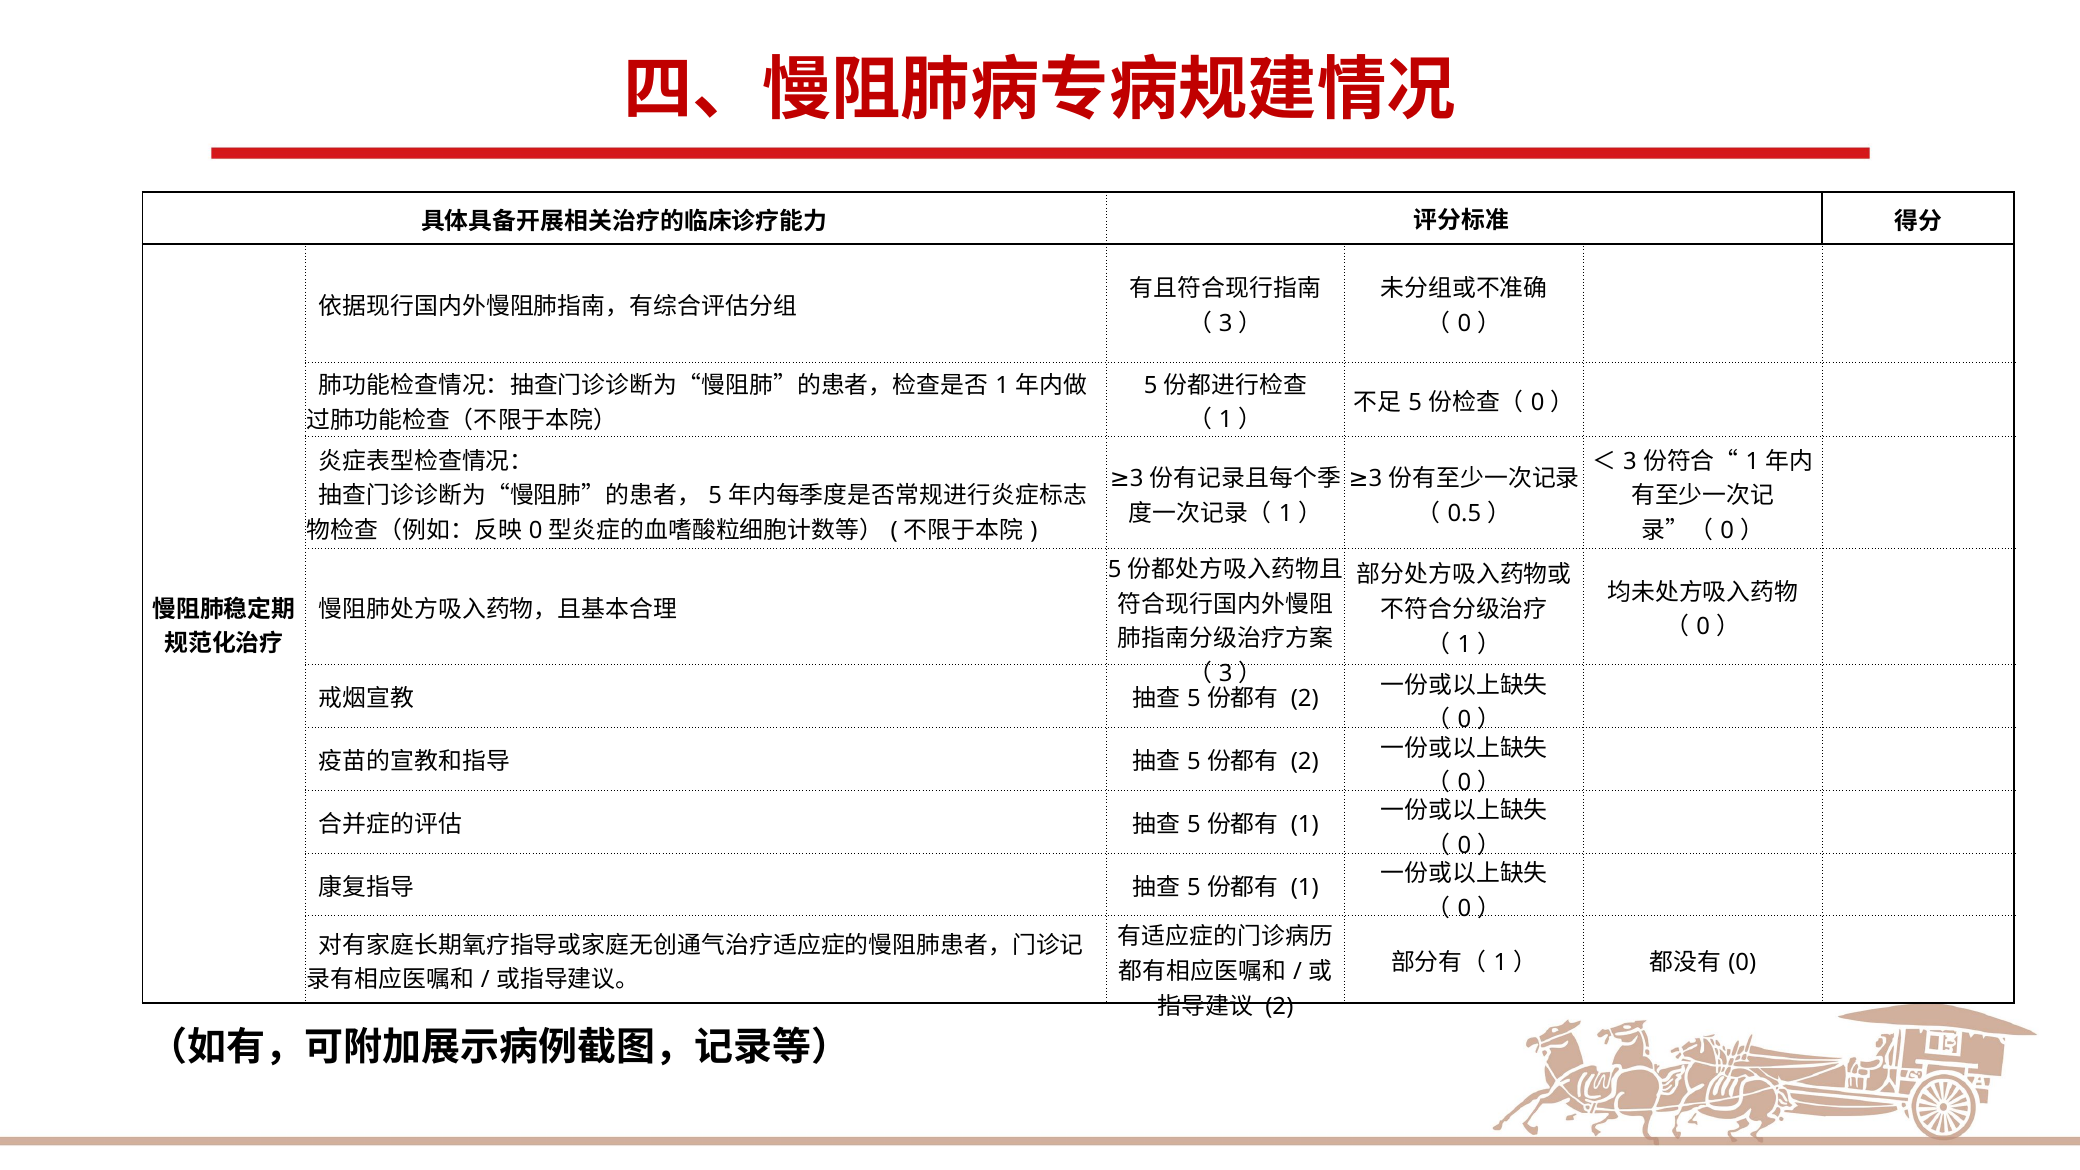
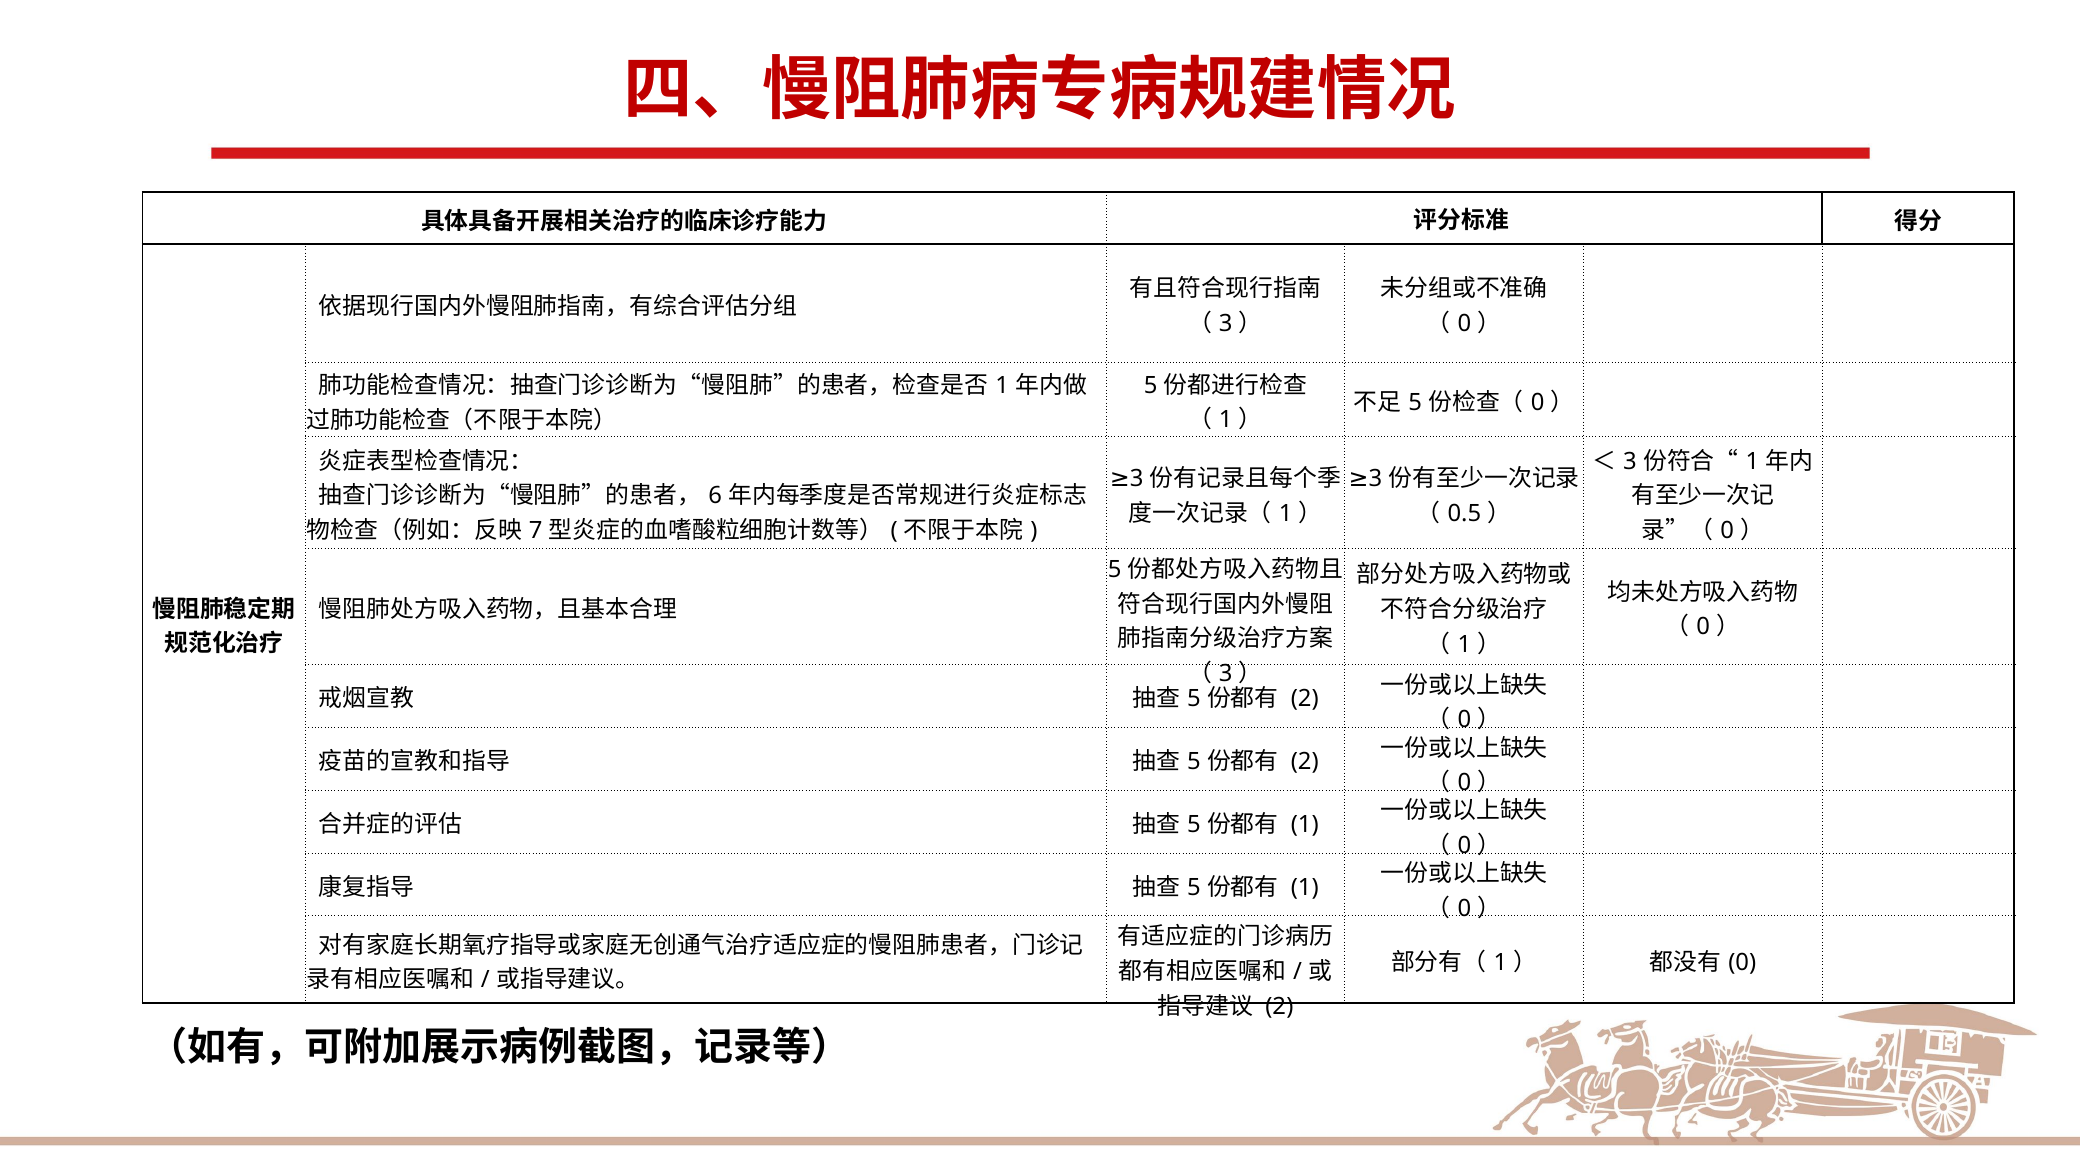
5: 5 -> 6 (715, 496)
0: 0 -> 7 (536, 531)
